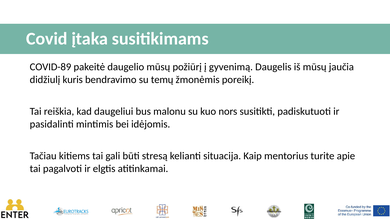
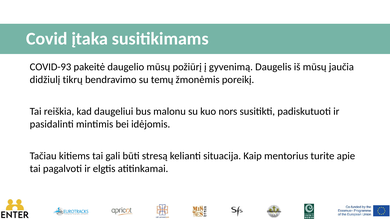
COVID-89: COVID-89 -> COVID-93 (50, 67)
kuris: kuris -> tikrų (73, 80)
